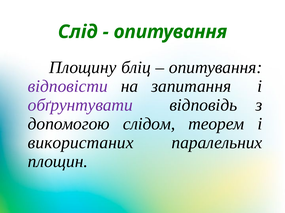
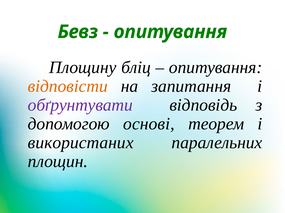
Слід: Слід -> Бевз (78, 32)
відповісти colour: purple -> orange (68, 86)
слідом: слідом -> основі (149, 124)
